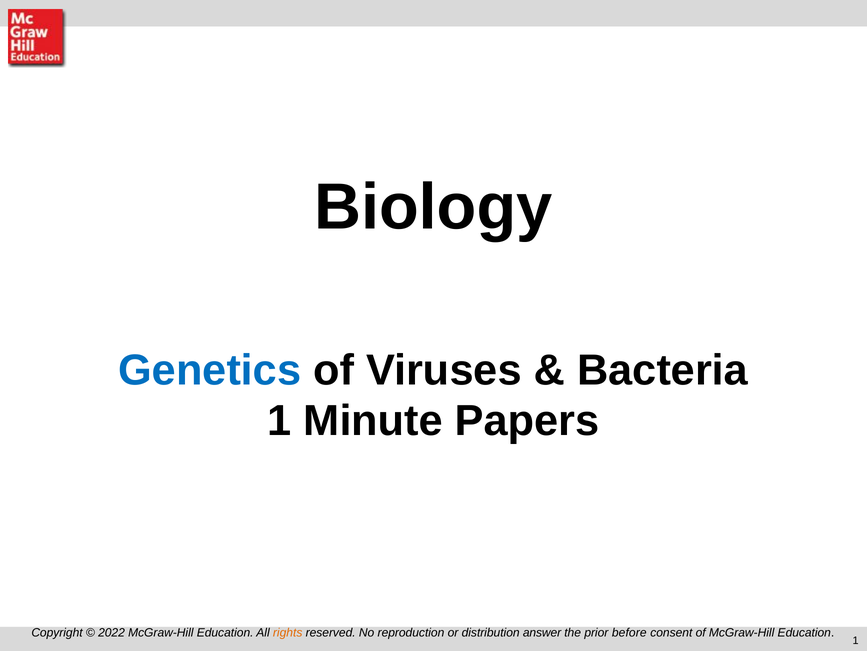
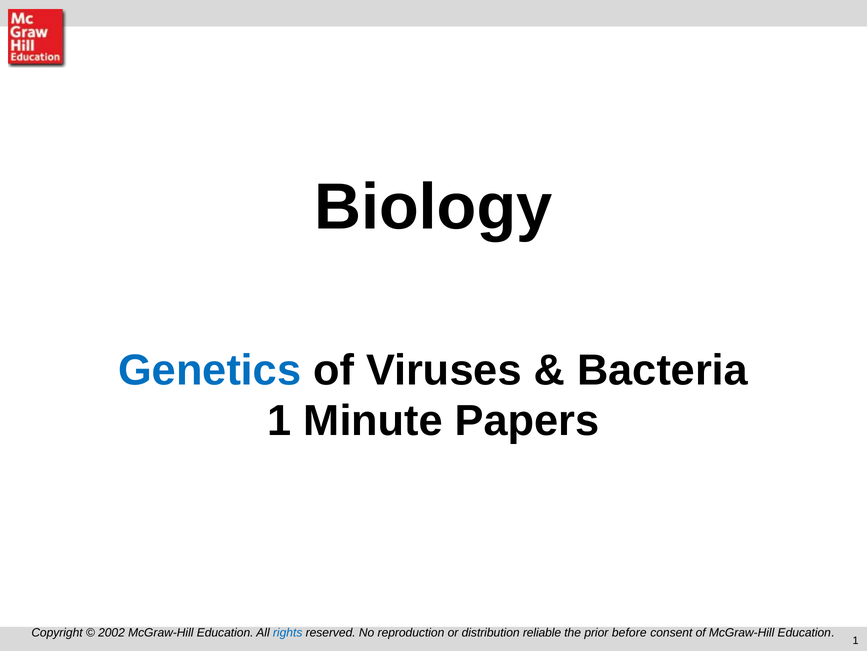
2022: 2022 -> 2002 (111, 632)
rights colour: orange -> blue (288, 632)
answer: answer -> reliable (542, 632)
